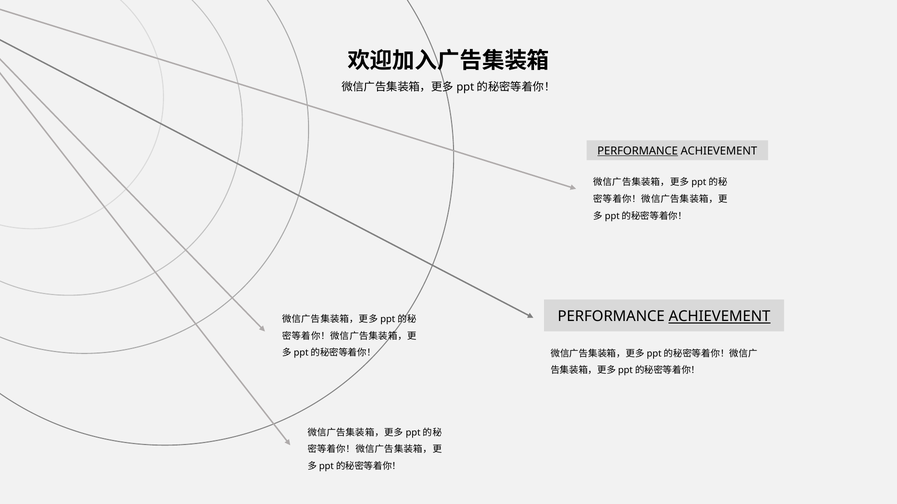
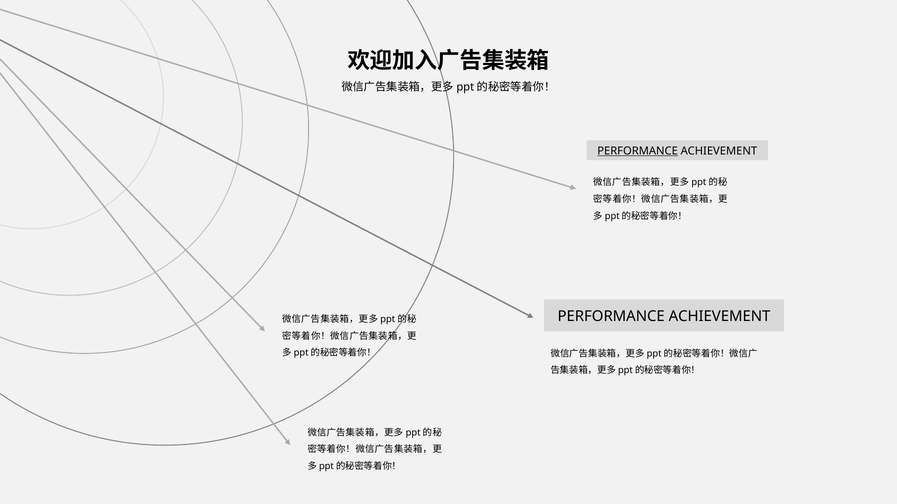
ACHIEVEMENT underline: present -> none (720, 317)
